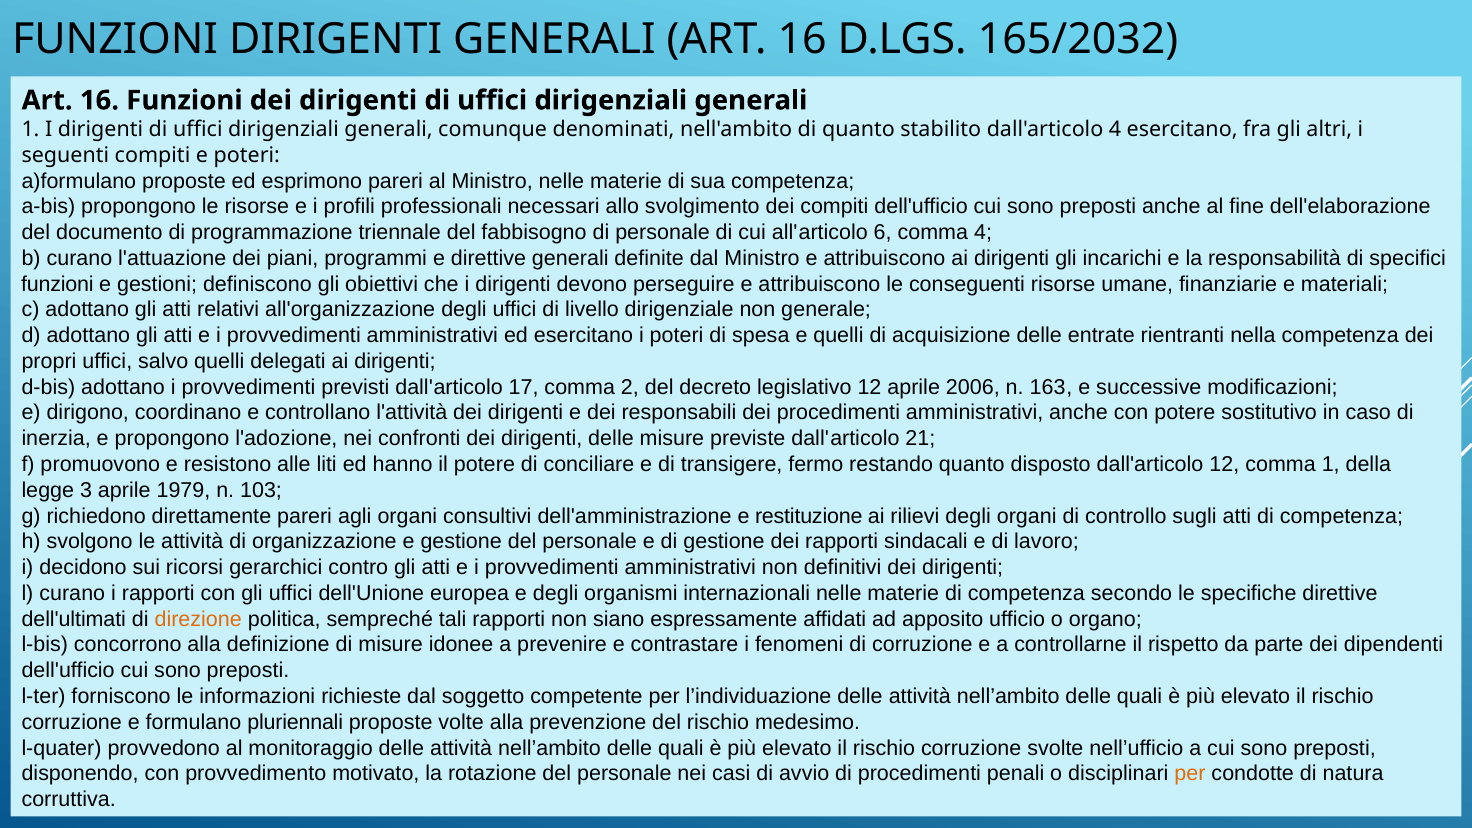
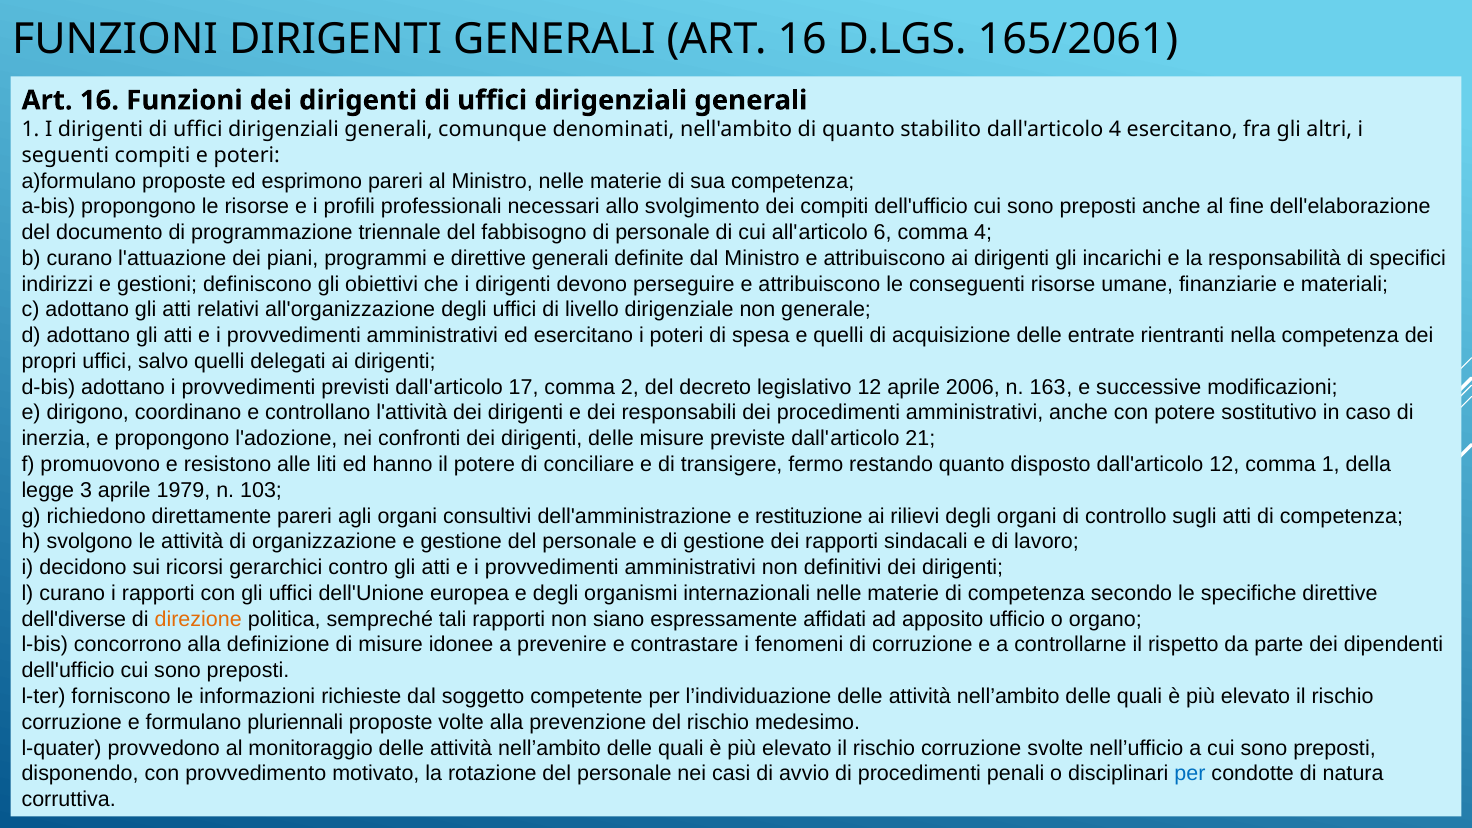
165/2032: 165/2032 -> 165/2061 (1078, 39)
funzioni: funzioni -> indirizzi (57, 284)
dell'ultimati: dell'ultimati -> dell'diverse (74, 619)
per colour: orange -> blue (1190, 774)
